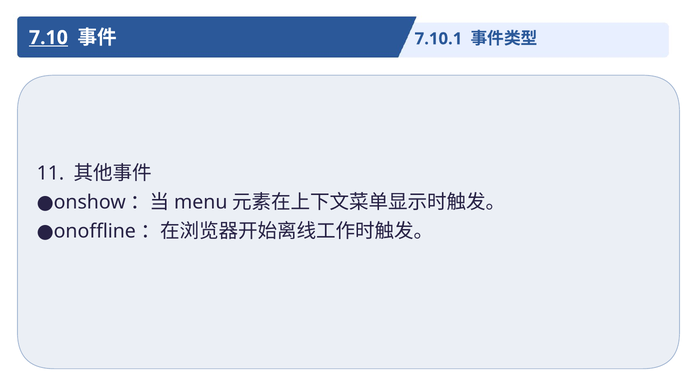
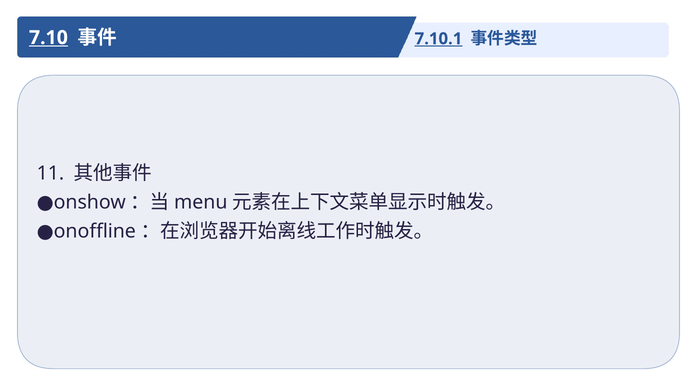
7.10.1 underline: none -> present (438, 39)
